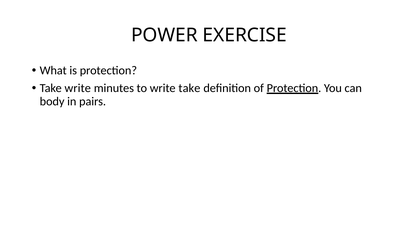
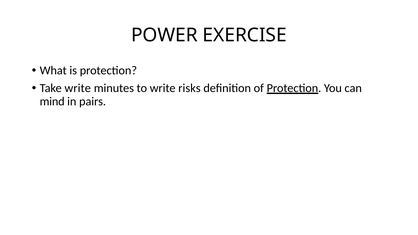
write take: take -> risks (189, 88)
body: body -> mind (52, 101)
